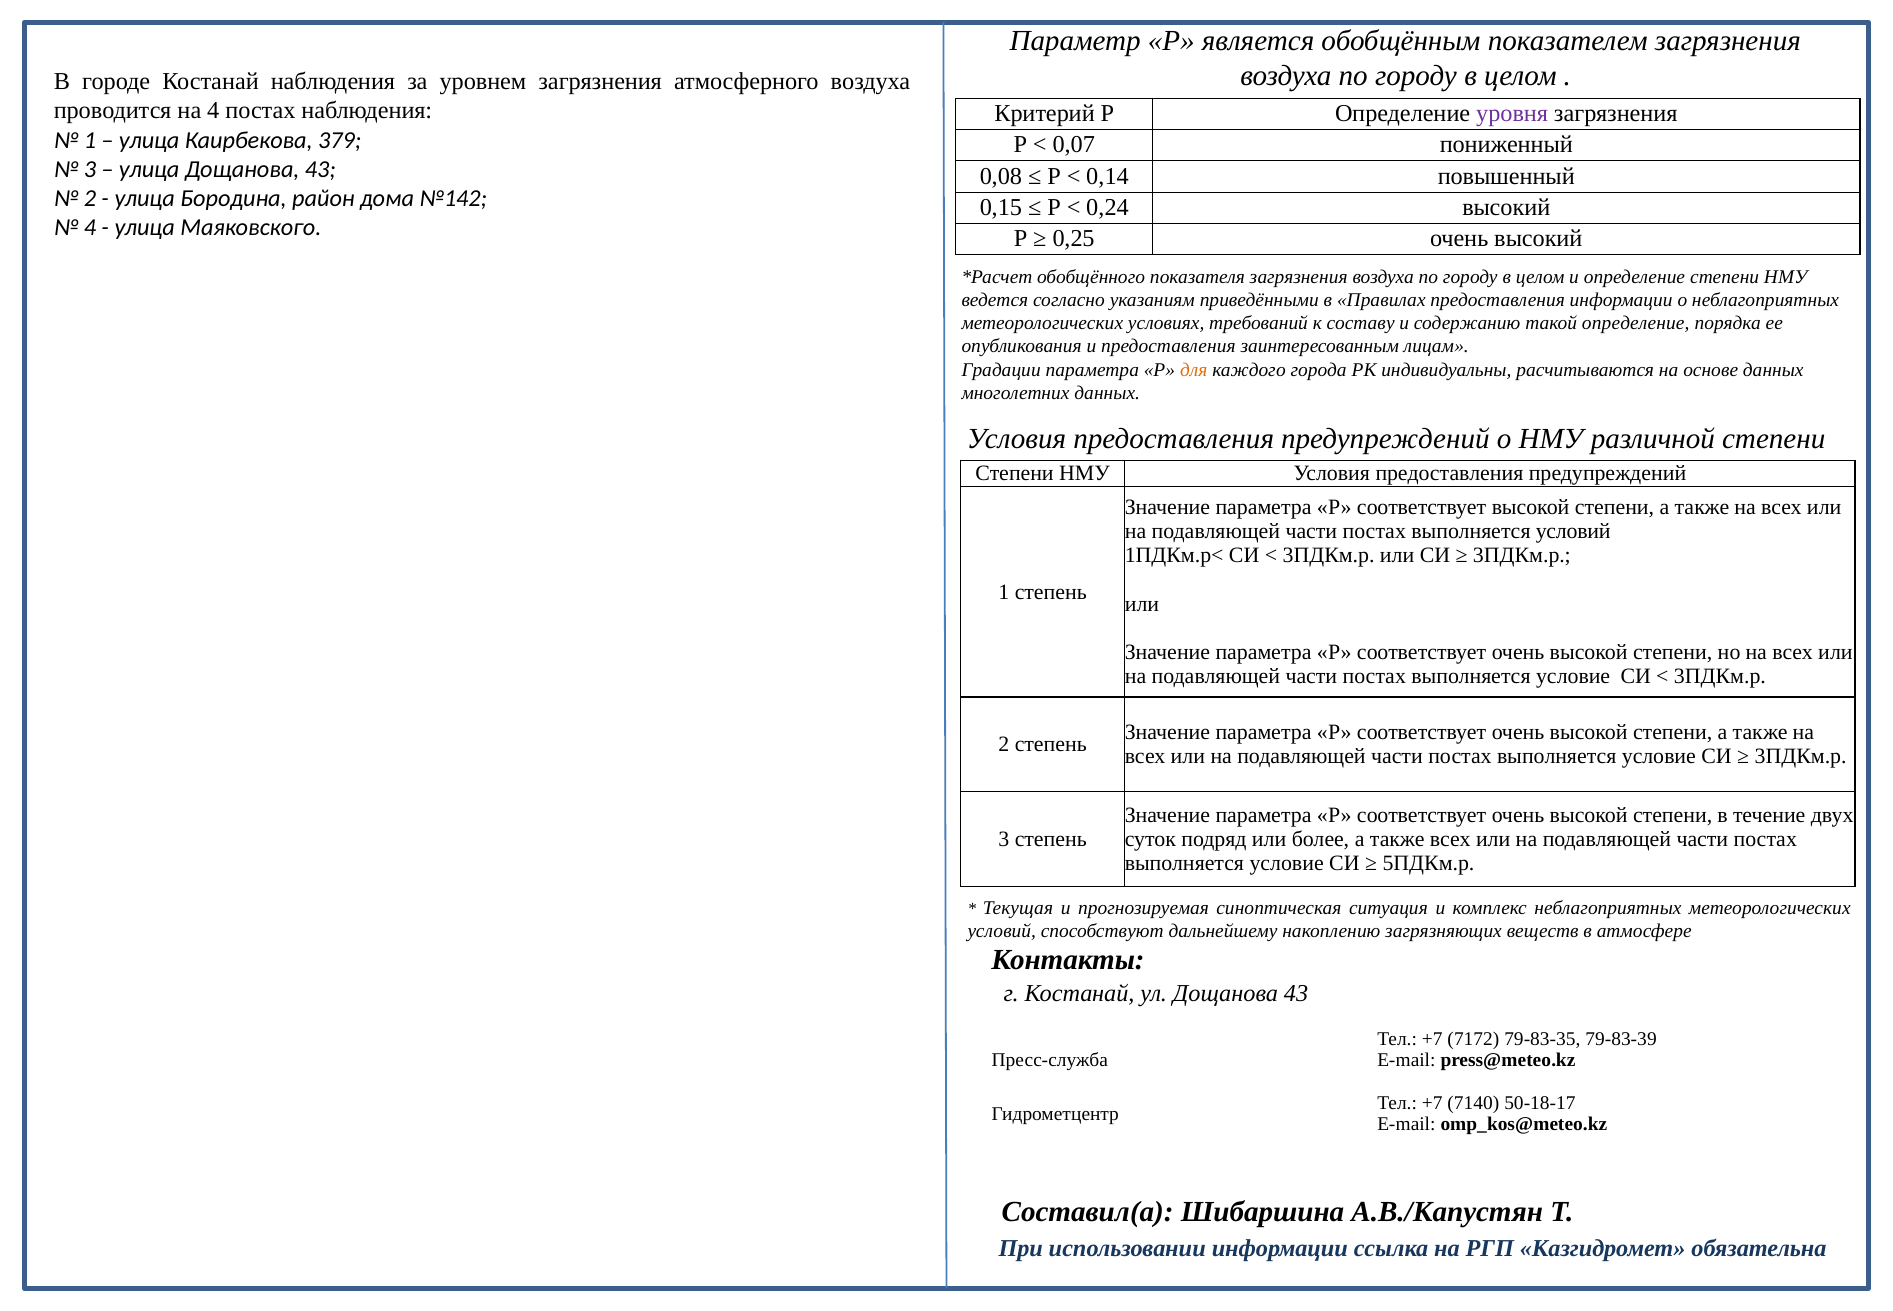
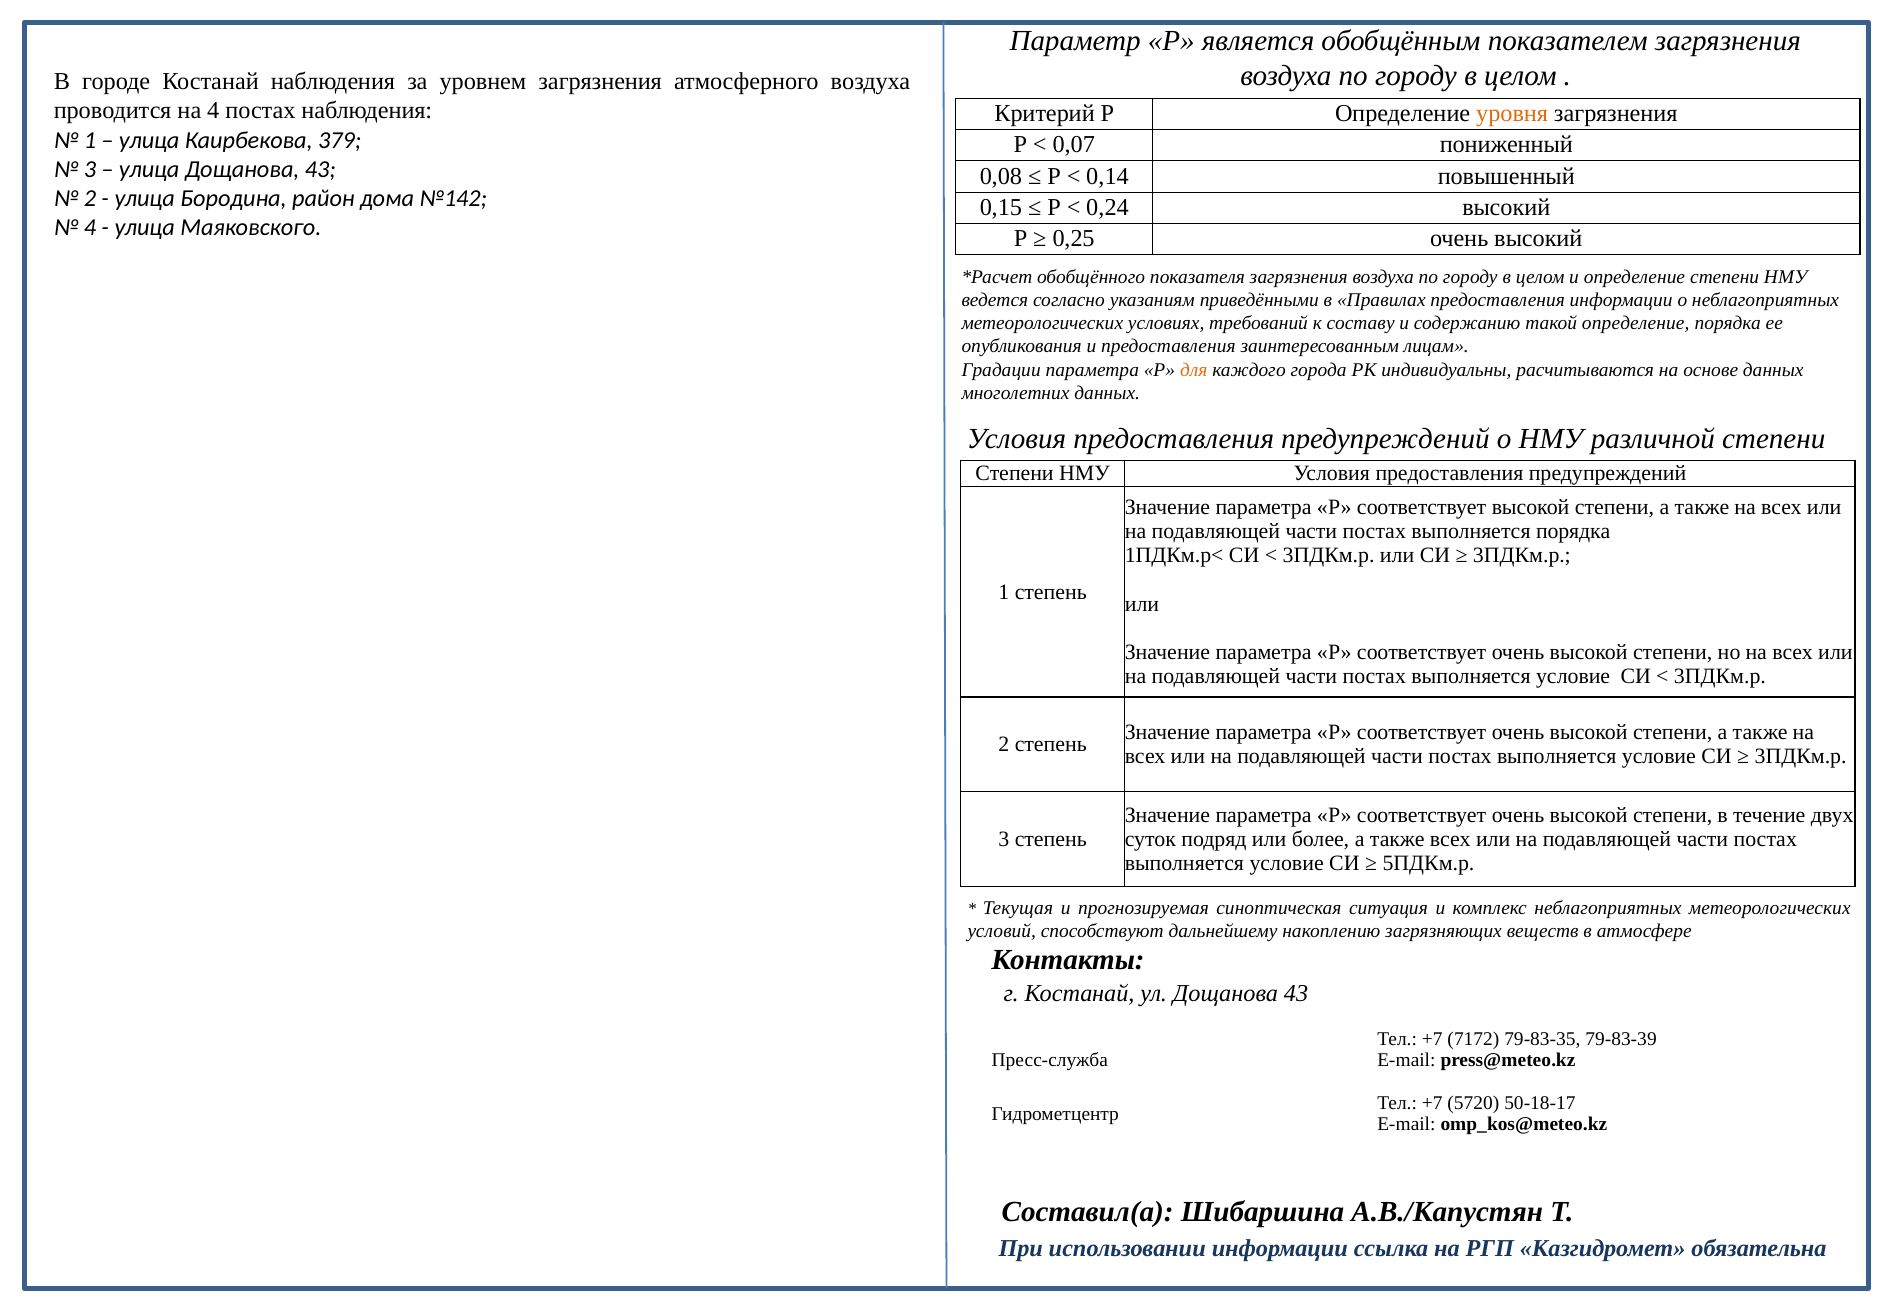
уровня colour: purple -> orange (1512, 114)
выполняется условий: условий -> порядка (1573, 531)
7140: 7140 -> 5720 (1473, 1103)
